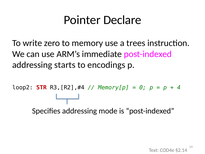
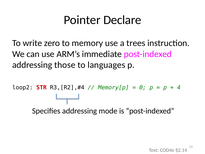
starts: starts -> those (65, 65)
encodings: encodings -> languages (106, 65)
